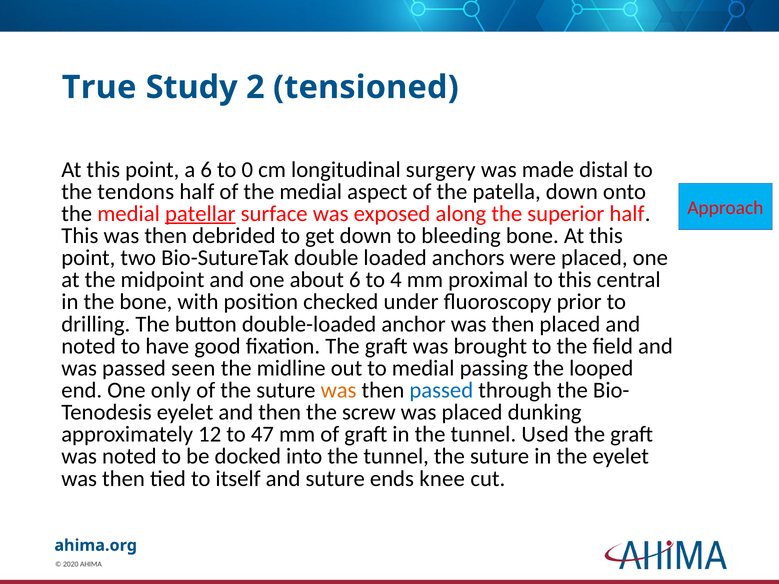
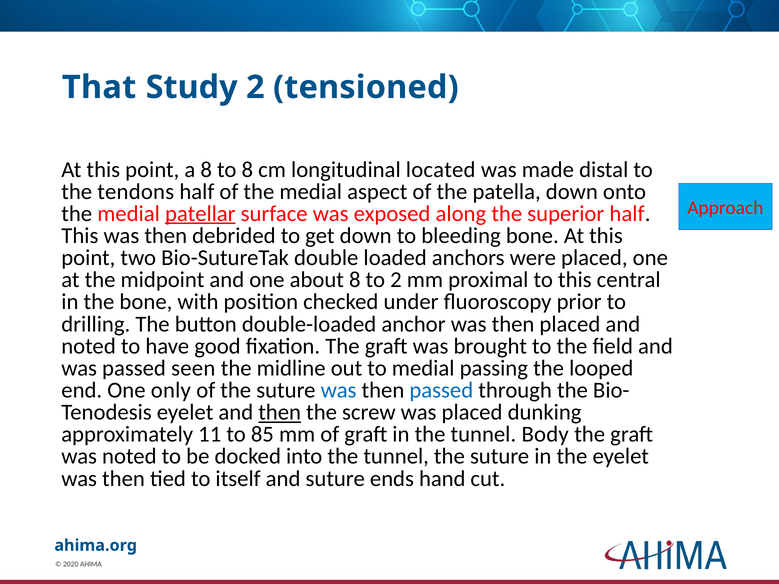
True: True -> That (99, 87)
a 6: 6 -> 8 (206, 170)
to 0: 0 -> 8 (247, 170)
surgery: surgery -> located (441, 170)
about 6: 6 -> 8 (355, 280)
to 4: 4 -> 2 (396, 280)
was colour: orange -> blue (339, 390)
then underline: none -> present (280, 412)
12: 12 -> 11 (210, 435)
47: 47 -> 85 (262, 435)
Used: Used -> Body (545, 435)
knee: knee -> hand (442, 479)
